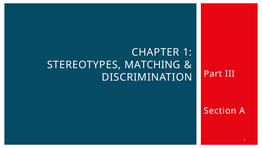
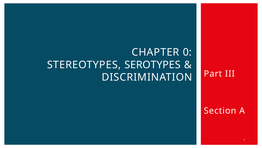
CHAPTER 1: 1 -> 0 (187, 52)
MATCHING: MATCHING -> SEROTYPES (152, 64)
